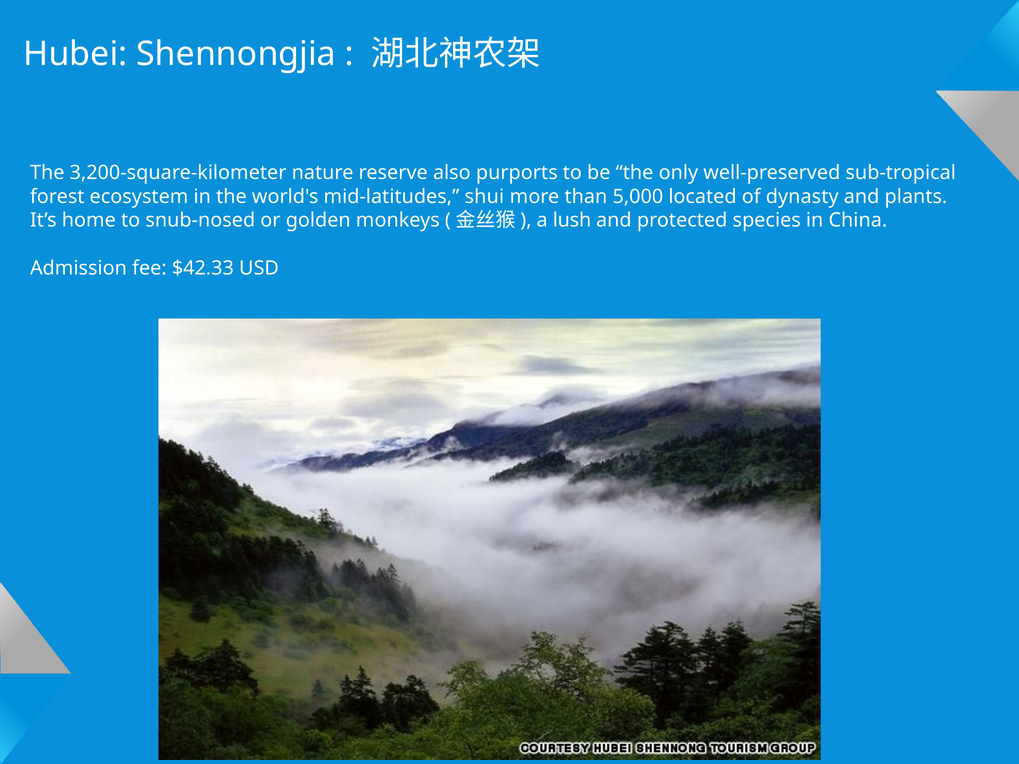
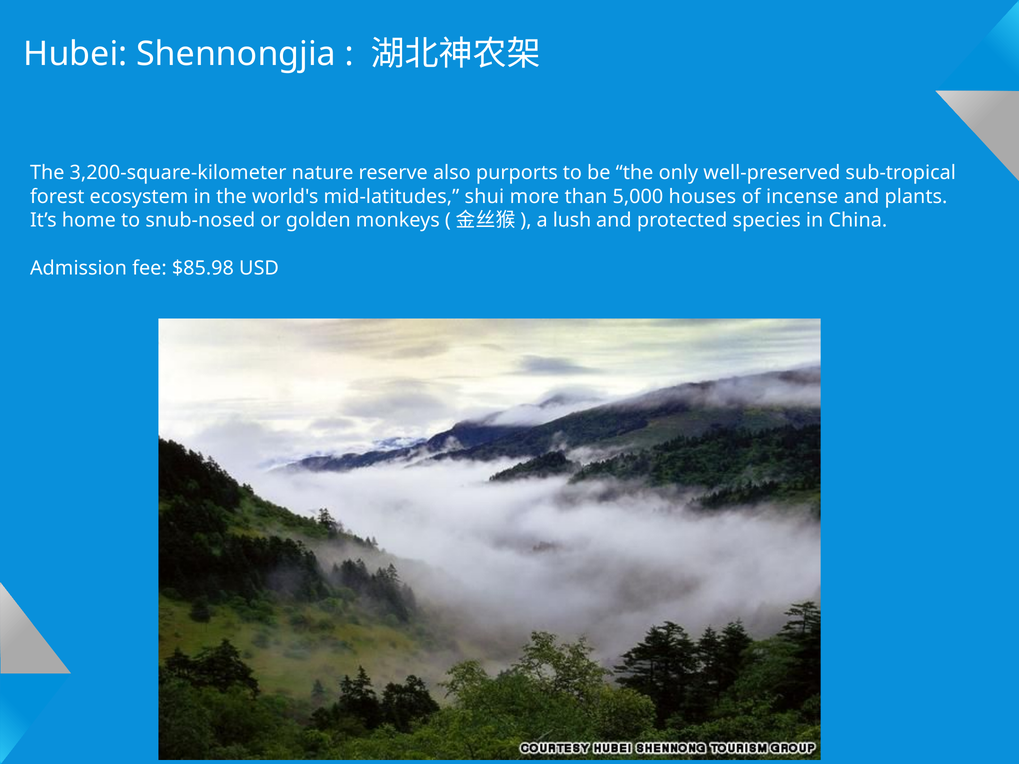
located: located -> houses (702, 197)
dynasty: dynasty -> incense (802, 197)
$42.33: $42.33 -> $85.98 (203, 268)
